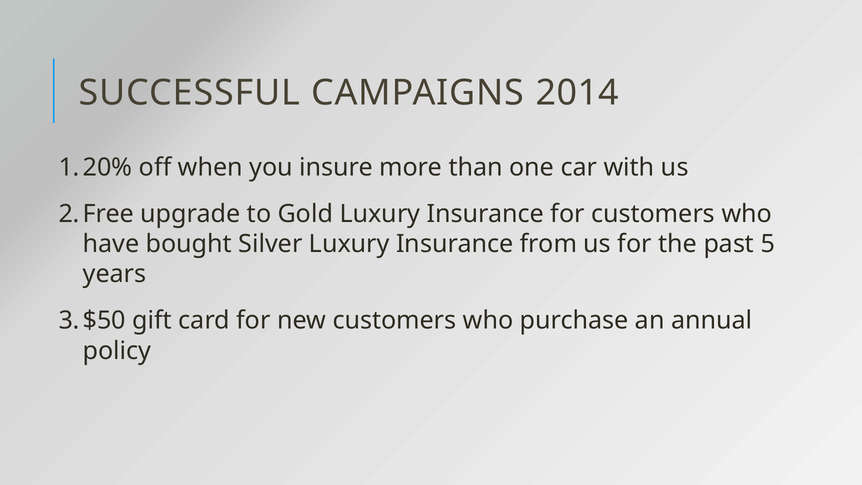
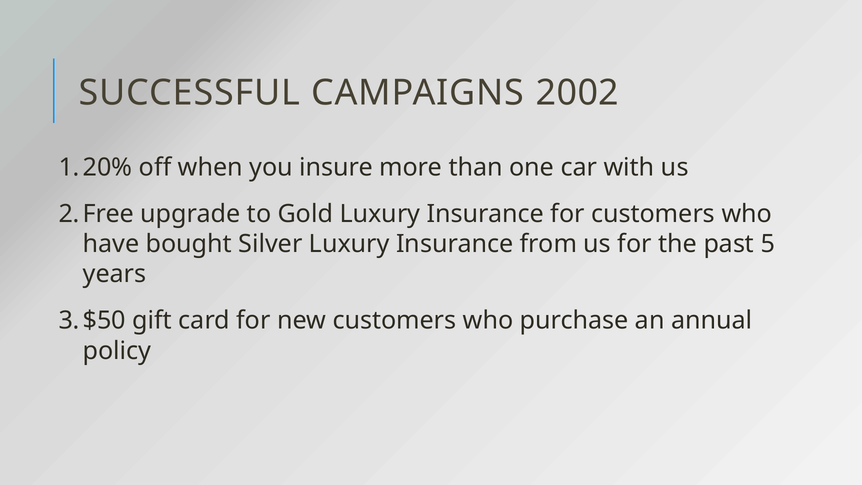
2014: 2014 -> 2002 (577, 93)
